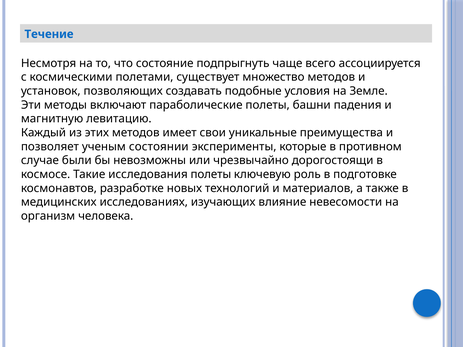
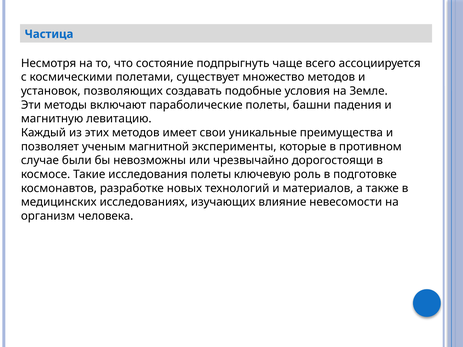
Течение: Течение -> Частица (49, 34)
состоянии: состоянии -> магнитной (159, 147)
